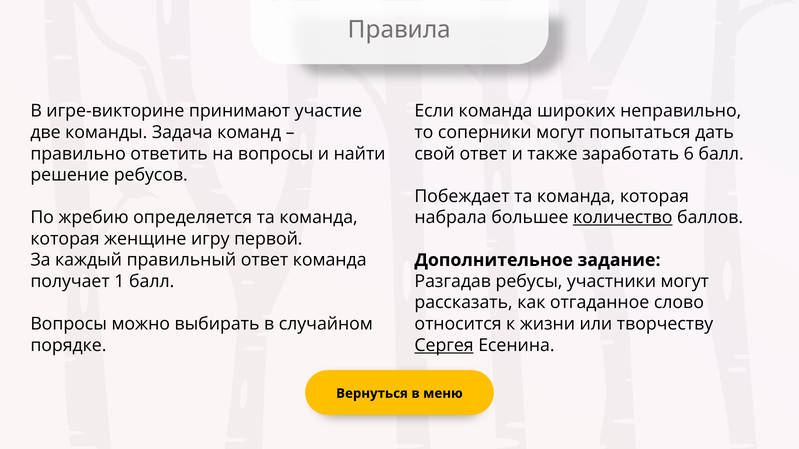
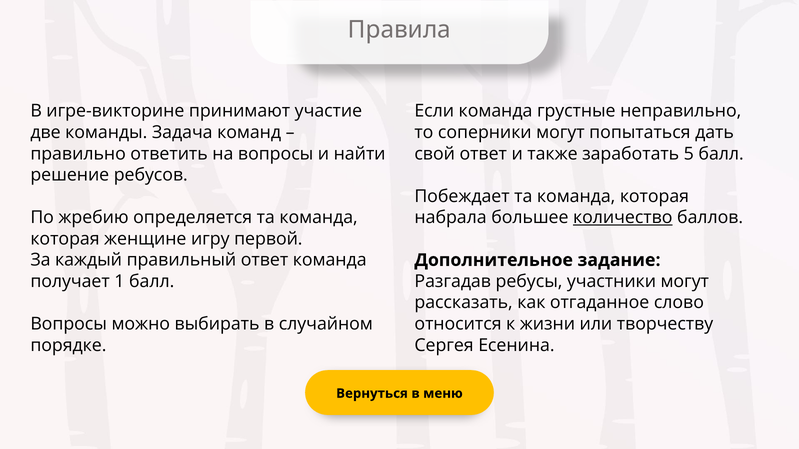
широких: широких -> грустные (576, 111)
6: 6 -> 5 (689, 154)
Сергея underline: present -> none (444, 346)
